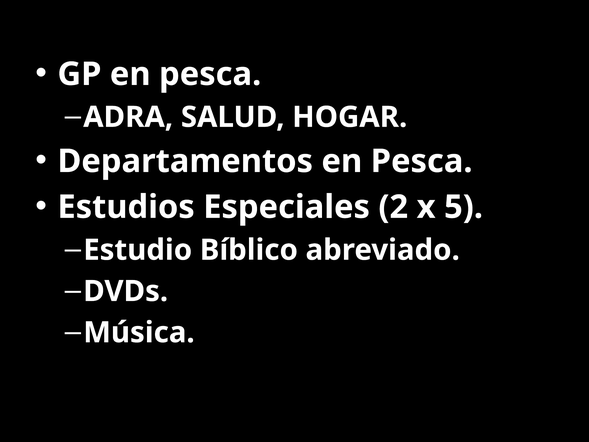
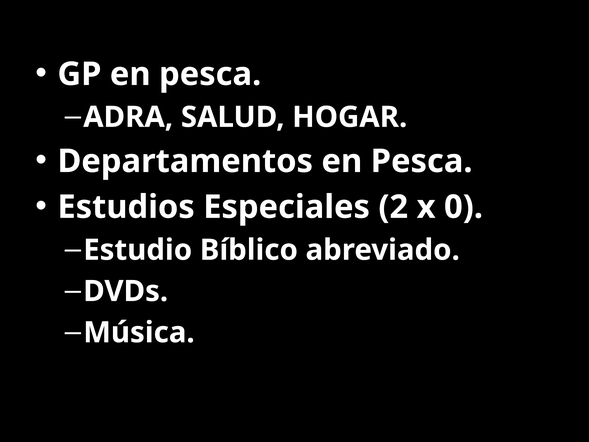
5: 5 -> 0 (464, 207)
